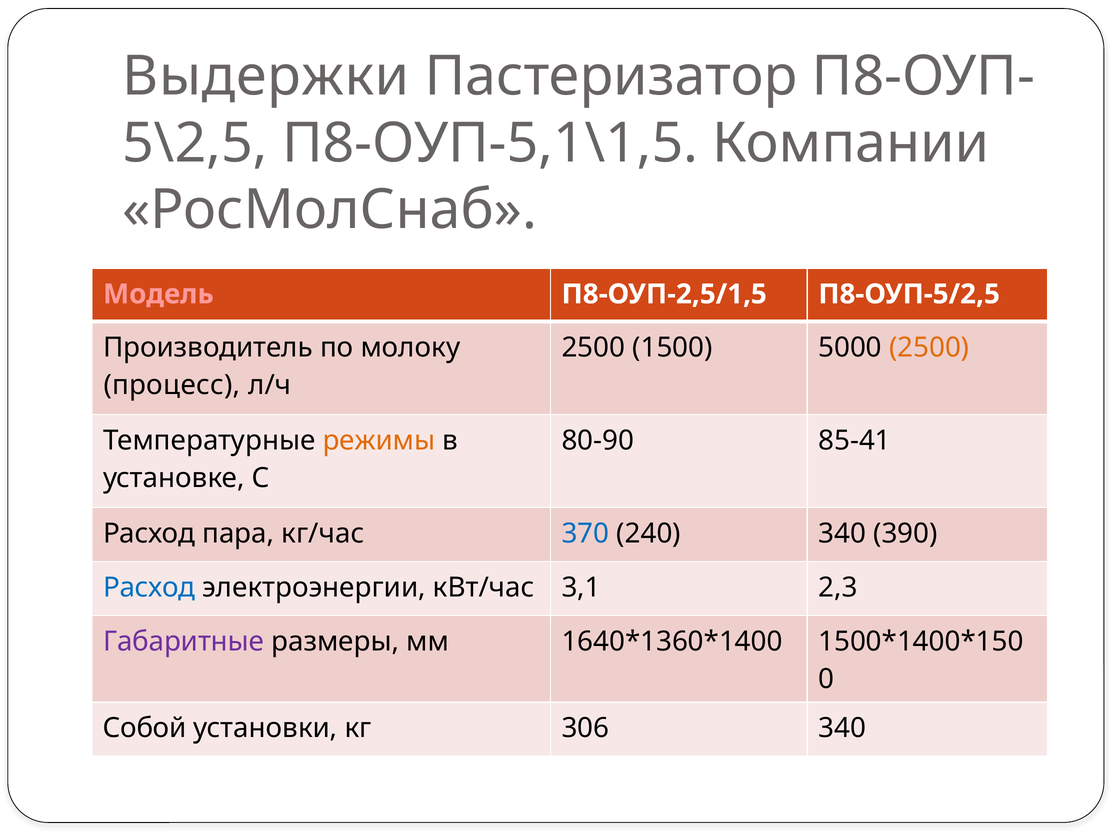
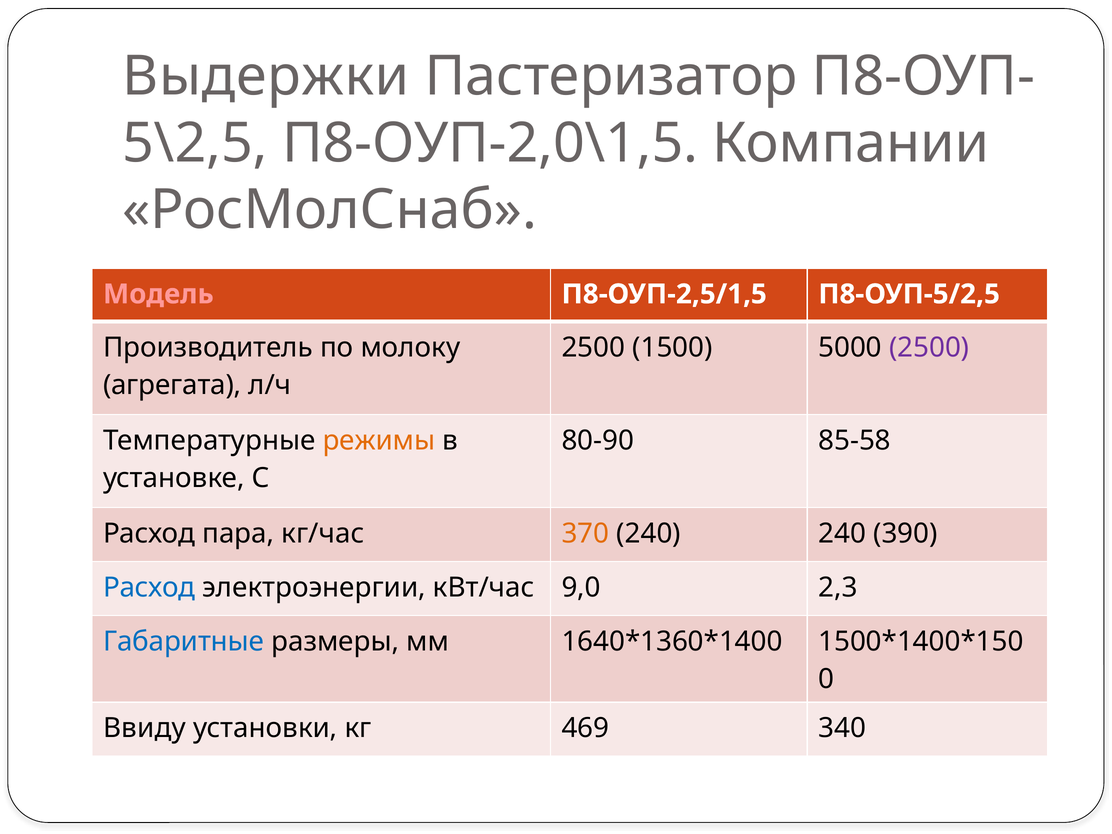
П8-ОУП-5,1\1,5: П8-ОУП-5,1\1,5 -> П8-ОУП-2,0\1,5 (490, 143)
2500 colour: orange -> purple (929, 347)
процесс: процесс -> агрегата (172, 385)
85-41: 85-41 -> 85-58 (855, 440)
370 colour: blue -> orange (585, 534)
240 340: 340 -> 240 (842, 534)
3,1: 3,1 -> 9,0 (581, 588)
Габаритные colour: purple -> blue (184, 641)
Собой: Собой -> Ввиду (144, 728)
306: 306 -> 469 (585, 728)
